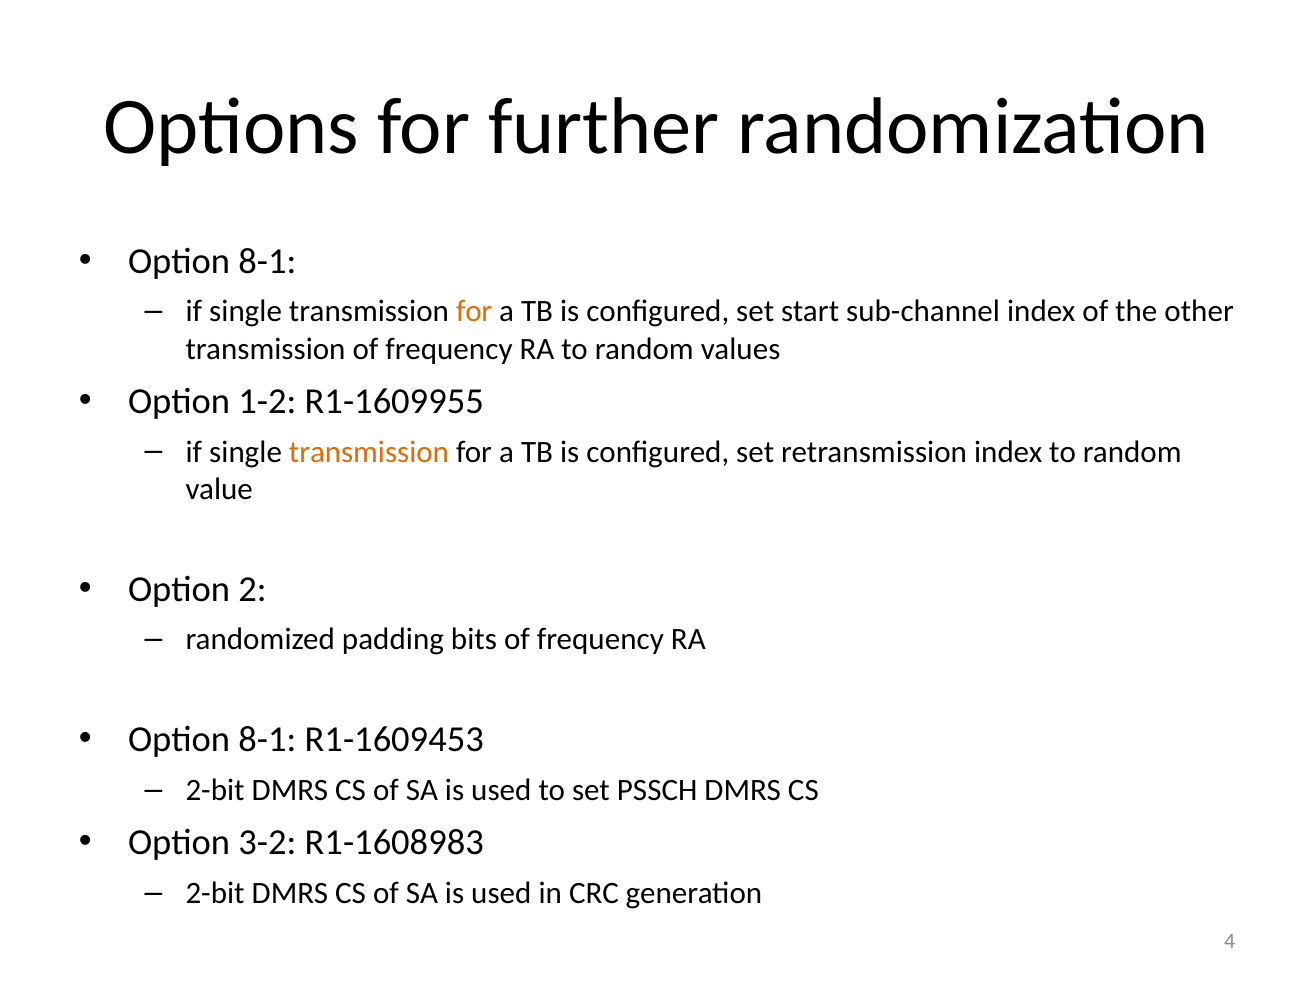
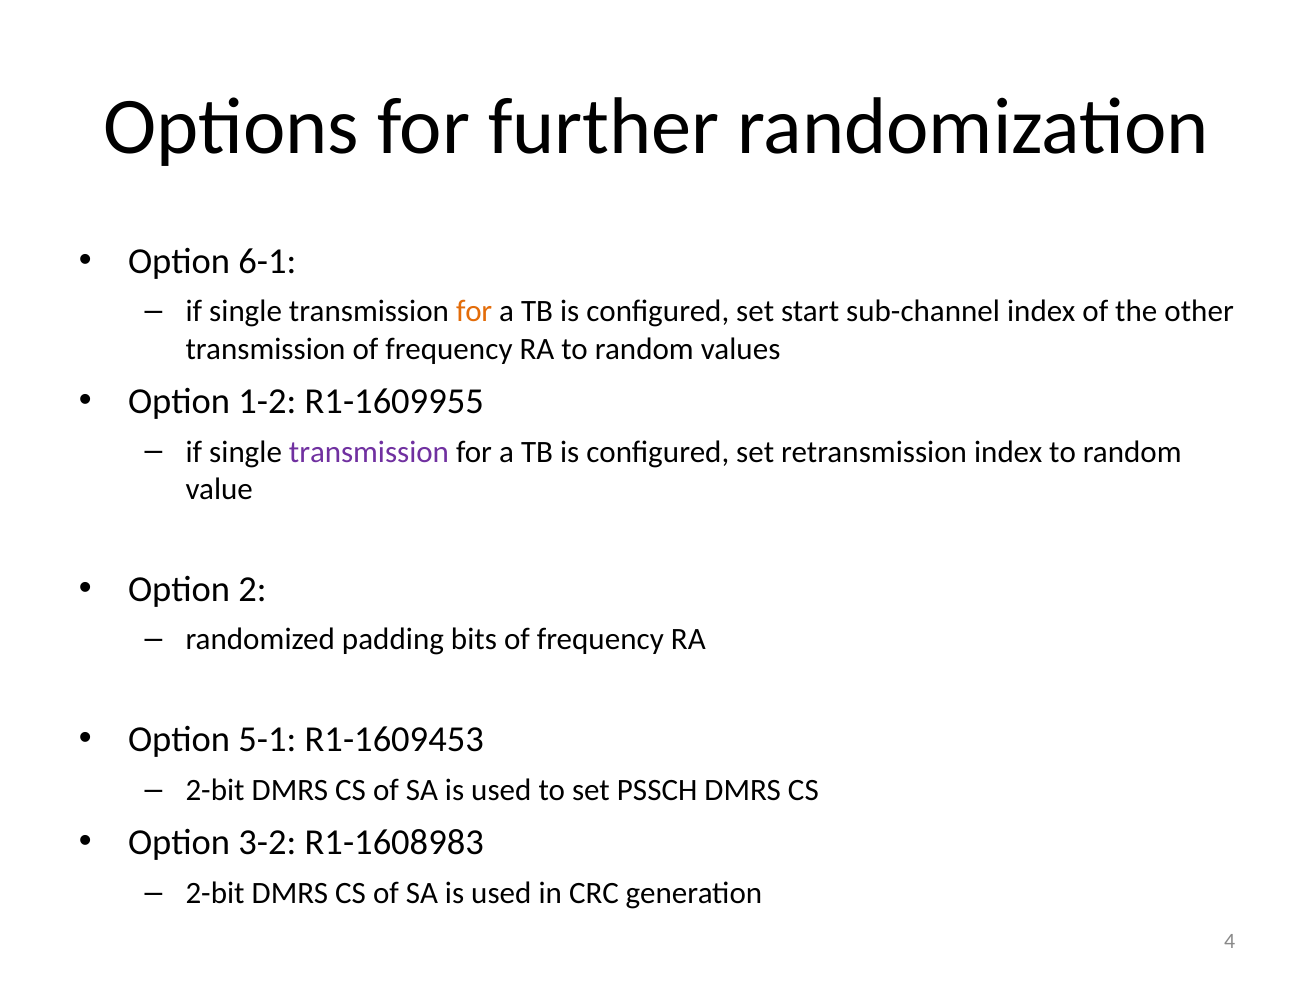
8-1: 8-1 -> 6-1 (267, 261)
transmission colour: orange -> purple (369, 452)
8-1: 8-1 -> 5-1 (267, 739)
